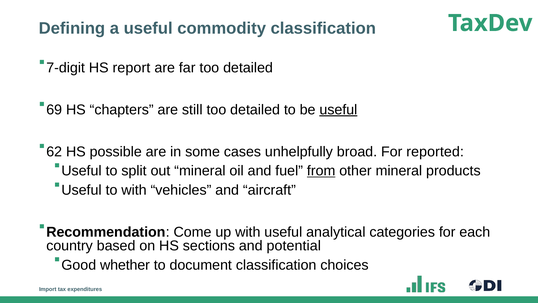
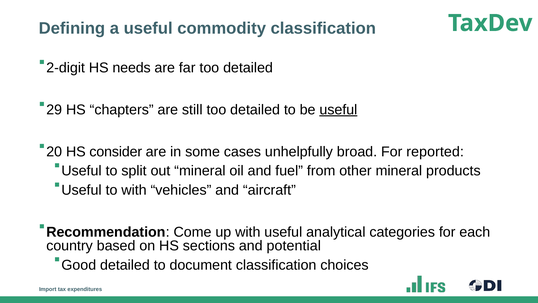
7-digit: 7-digit -> 2-digit (66, 68)
report: report -> needs (132, 68)
69: 69 -> 29 (54, 110)
62: 62 -> 20 (54, 151)
possible: possible -> consider (116, 151)
from underline: present -> none (321, 171)
Good whether: whether -> detailed (125, 265)
